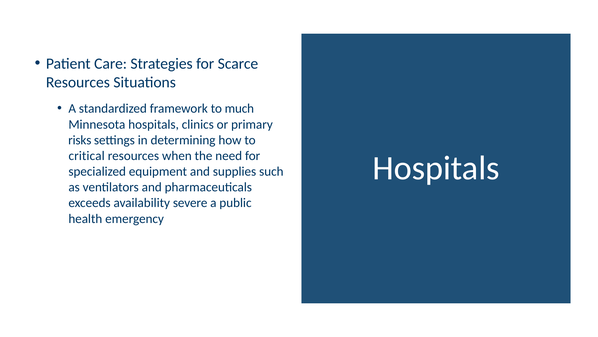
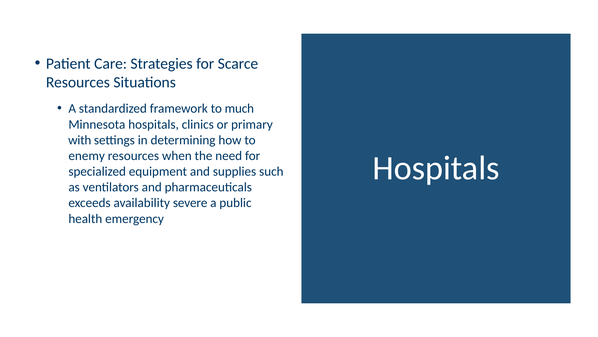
risks: risks -> with (80, 140)
critical: critical -> enemy (87, 156)
